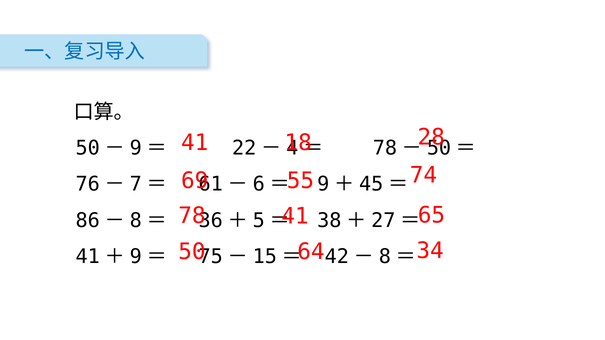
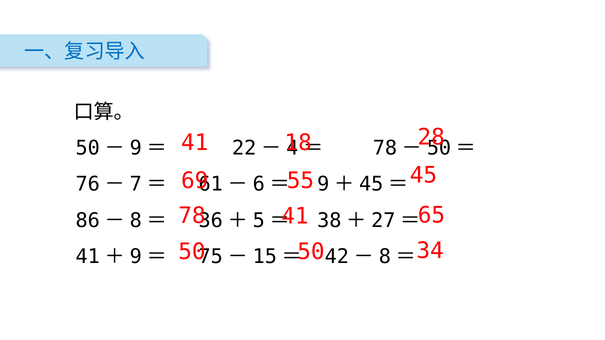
74: 74 -> 45 (423, 176)
50 64: 64 -> 50 (311, 252)
